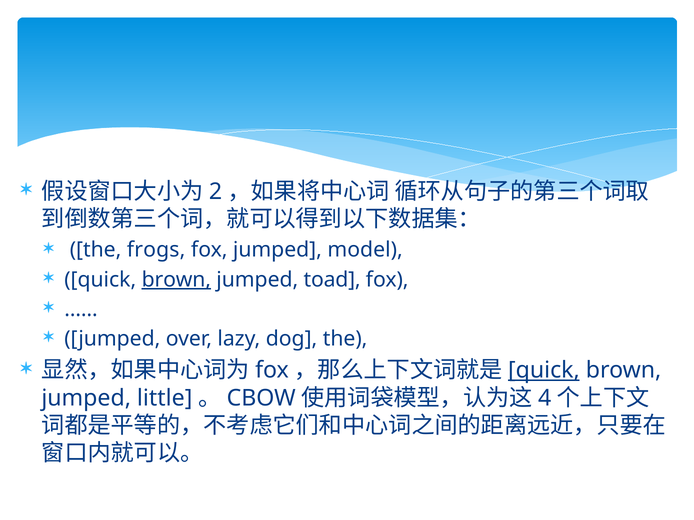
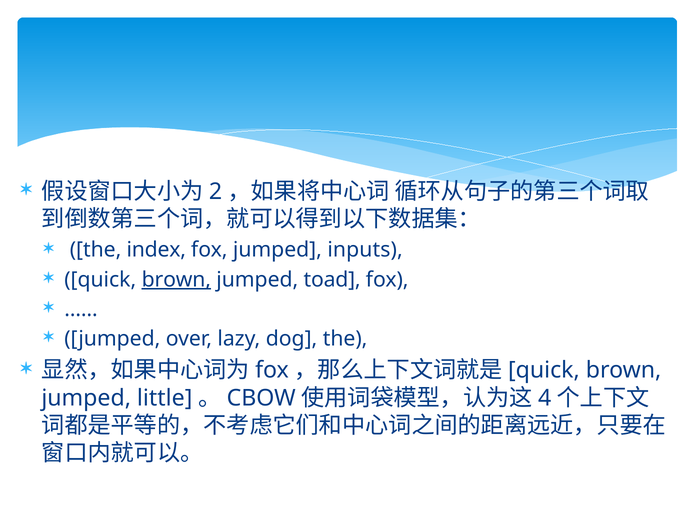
frogs: frogs -> index (156, 250)
model: model -> inputs (365, 250)
quick underline: present -> none (544, 371)
